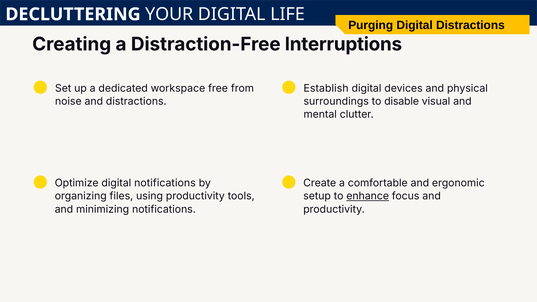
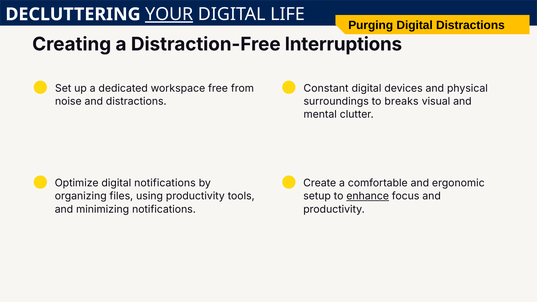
YOUR underline: none -> present (169, 14)
Establish: Establish -> Constant (326, 88)
disable: disable -> breaks (402, 101)
